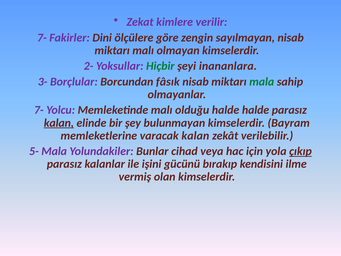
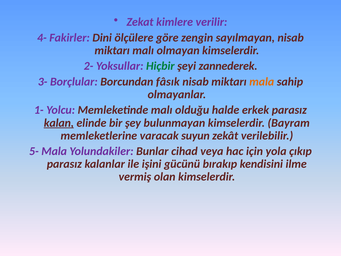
7-: 7- -> 4- (42, 38)
inananlara: inananlara -> zannederek (228, 66)
mala colour: green -> orange (262, 82)
7-: 7- -> 1- (39, 110)
halde halde: halde -> erkek (256, 110)
varacak kalan: kalan -> suyun (195, 136)
çıkıp underline: present -> none (300, 151)
